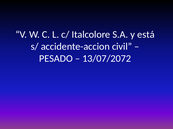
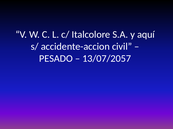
está: está -> aquí (146, 35)
13/07/2072: 13/07/2072 -> 13/07/2057 (107, 59)
